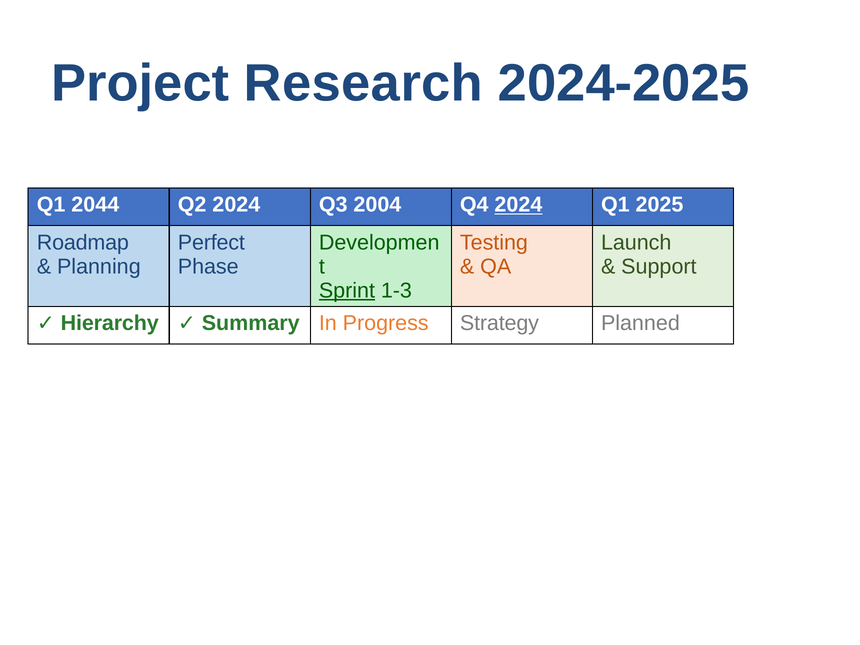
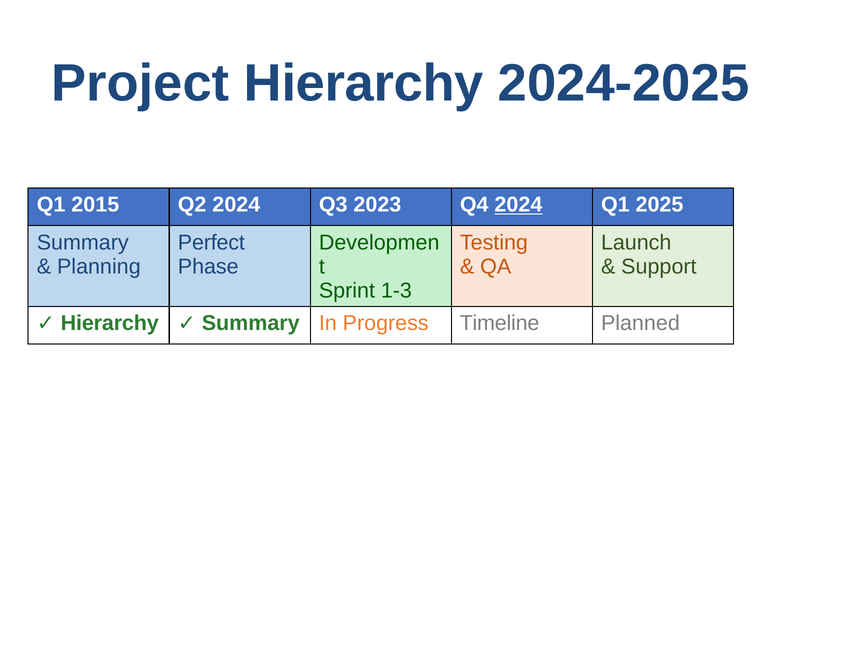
Project Research: Research -> Hierarchy (364, 83)
2044: 2044 -> 2015 (95, 205)
2004: 2004 -> 2023 (377, 205)
Roadmap: Roadmap -> Summary (83, 242)
Sprint underline: present -> none (347, 291)
Strategy: Strategy -> Timeline (500, 323)
